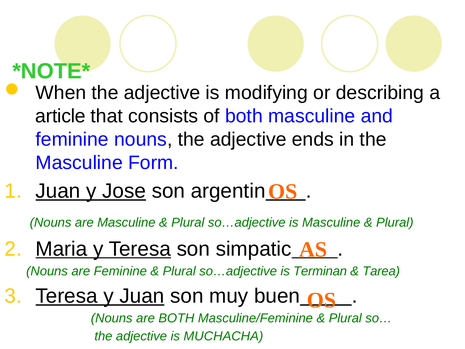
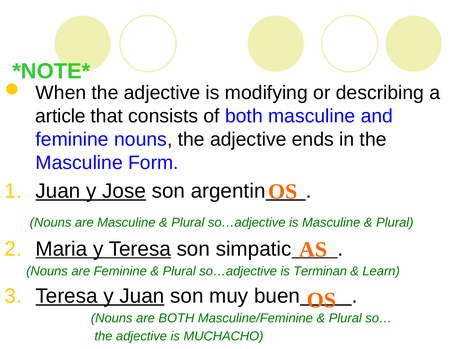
Tarea: Tarea -> Learn (381, 271)
MUCHACHA: MUCHACHA -> MUCHACHO (223, 336)
